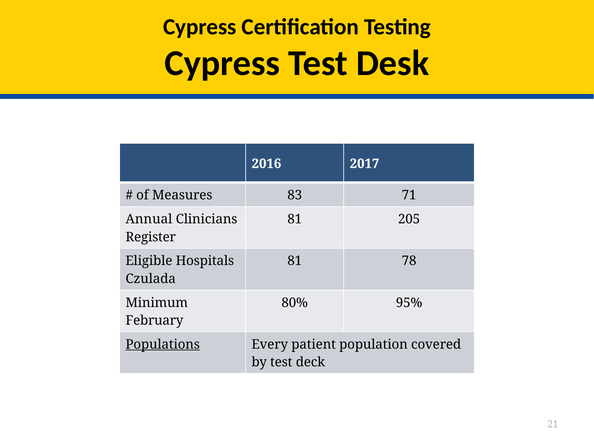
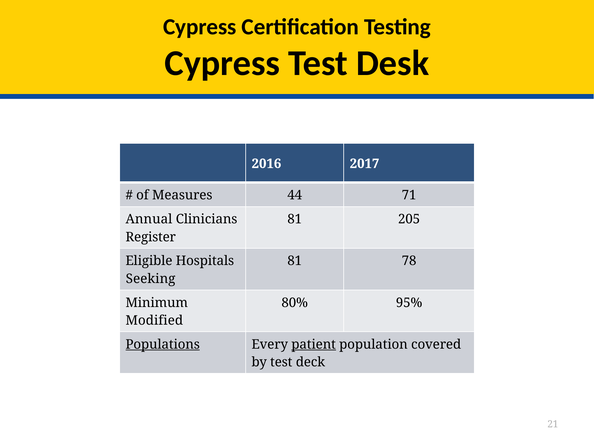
83: 83 -> 44 (295, 195)
Czulada: Czulada -> Seeking (151, 279)
February: February -> Modified (154, 321)
patient underline: none -> present (314, 345)
